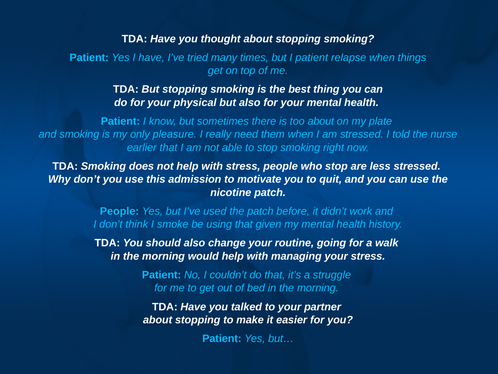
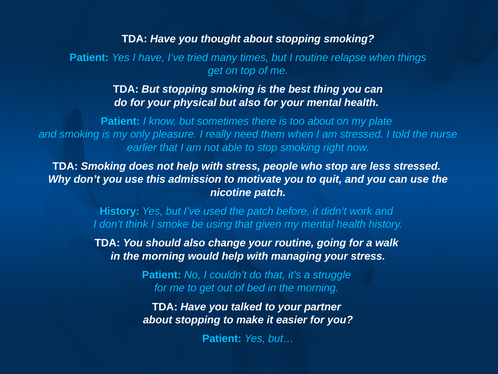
I patient: patient -> routine (312, 58)
People: People -> History (120, 211)
